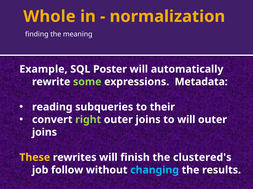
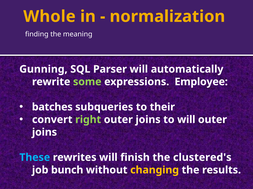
Example: Example -> Gunning (43, 69)
Poster: Poster -> Parser (110, 69)
Metadata: Metadata -> Employee (201, 82)
reading: reading -> batches (52, 107)
These colour: yellow -> light blue (35, 158)
follow: follow -> bunch (67, 171)
changing colour: light blue -> yellow (155, 171)
